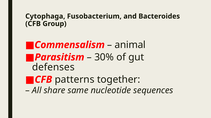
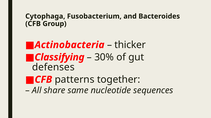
Commensalism: Commensalism -> Actinobacteria (70, 45)
animal: animal -> thicker (130, 45)
Parasitism: Parasitism -> Classifying (60, 58)
